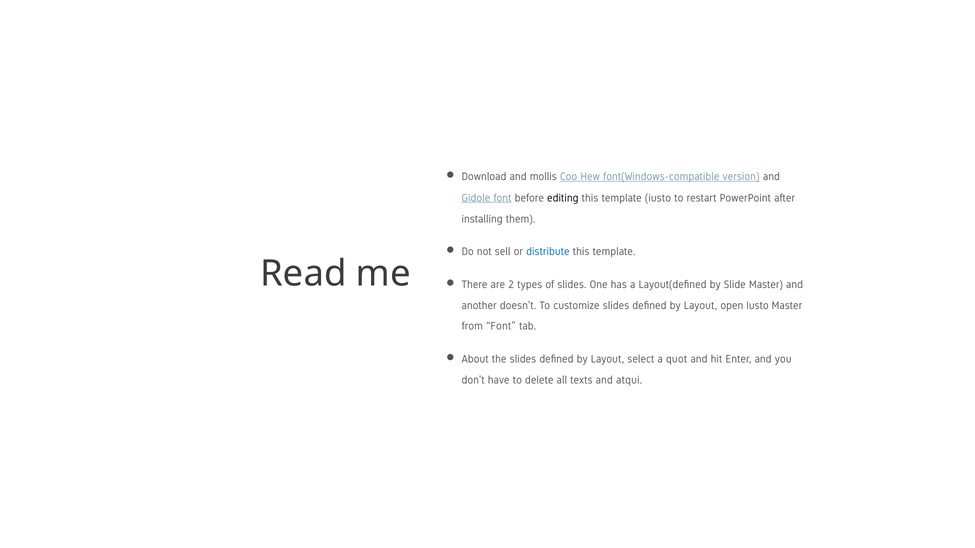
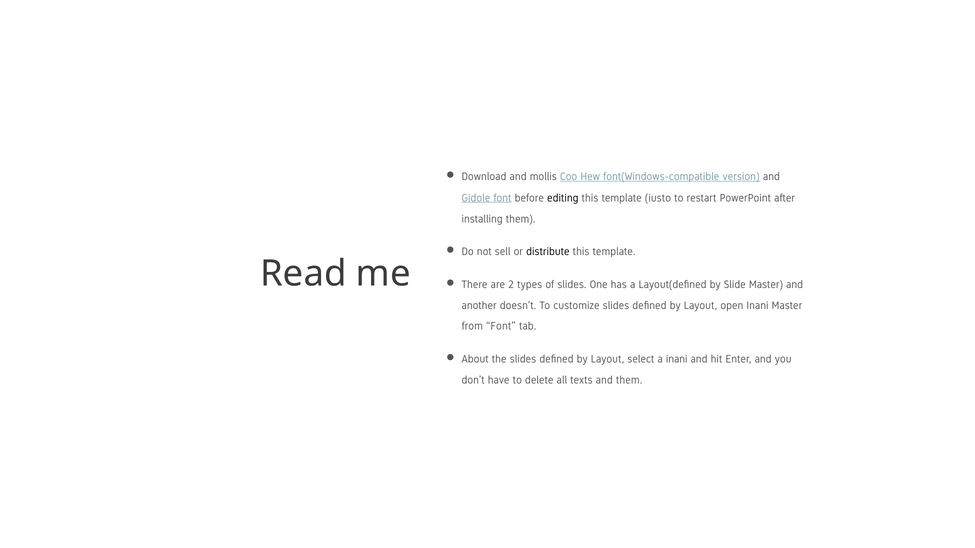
distribute colour: blue -> black (548, 252)
open Iusto: Iusto -> Inani (757, 306)
a quot: quot -> inani (677, 360)
and atqui: atqui -> them (629, 380)
